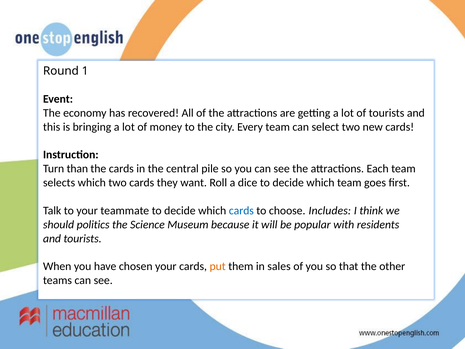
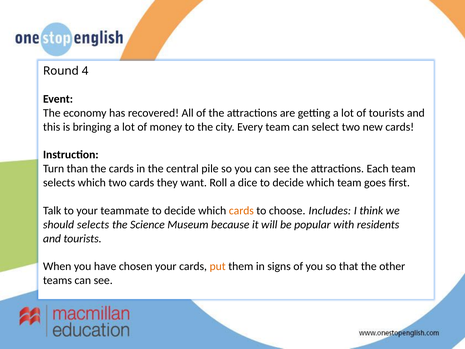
1: 1 -> 4 (85, 71)
cards colour: blue -> orange (241, 210)
should politics: politics -> selects (93, 224)
sales: sales -> signs (279, 266)
